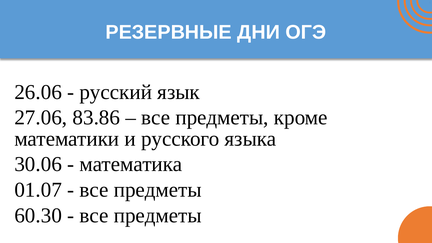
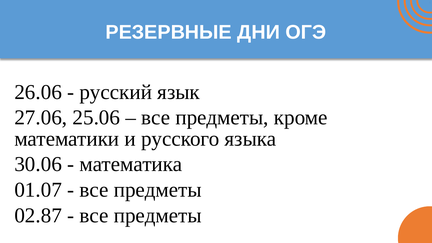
83.86: 83.86 -> 25.06 (96, 118)
60.30: 60.30 -> 02.87 (38, 216)
